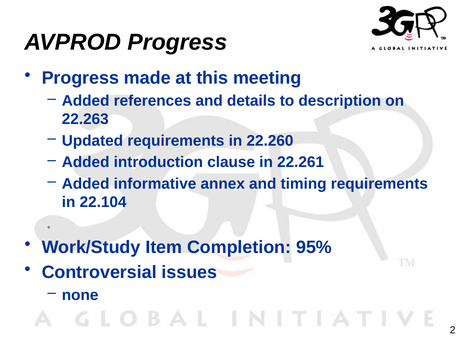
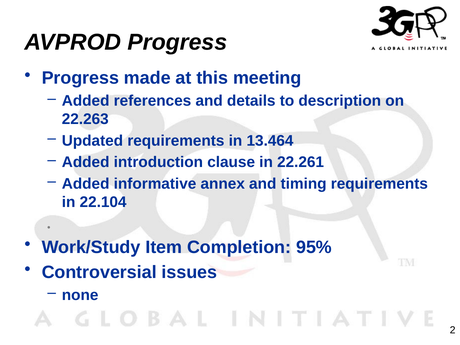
22.260: 22.260 -> 13.464 (270, 141)
